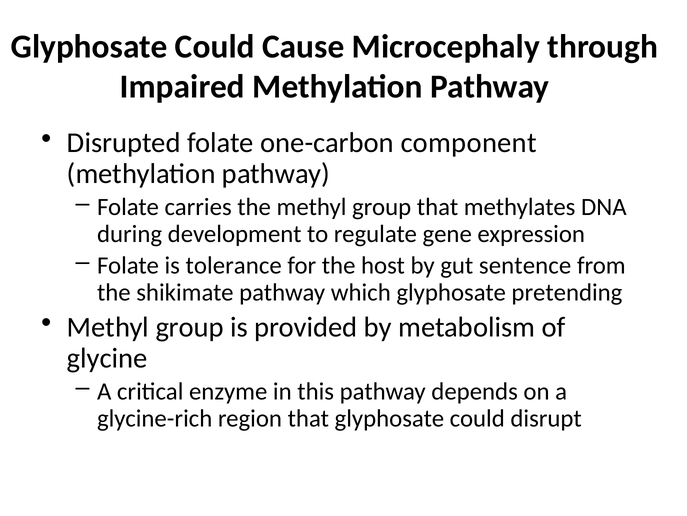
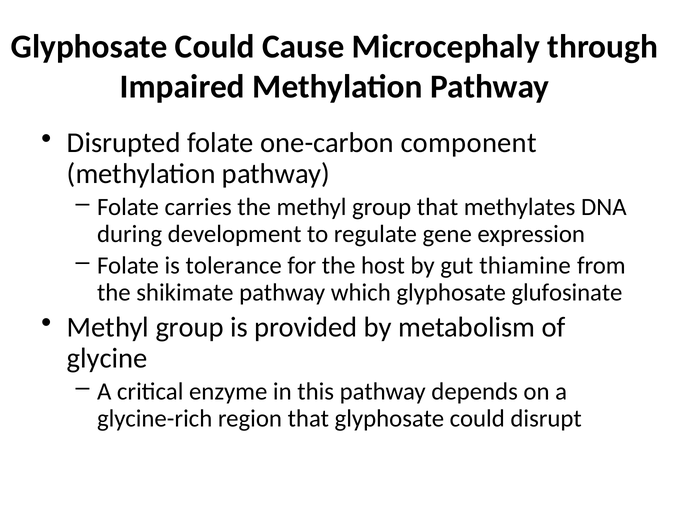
sentence: sentence -> thiamine (525, 265)
pretending: pretending -> glufosinate (567, 292)
